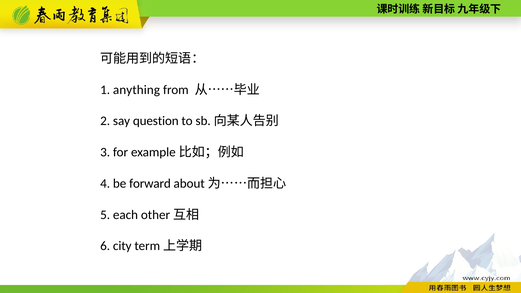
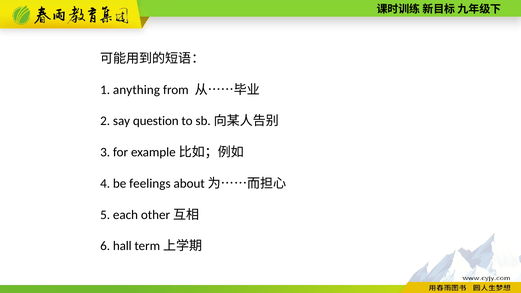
forward: forward -> feelings (150, 184)
city: city -> hall (122, 246)
